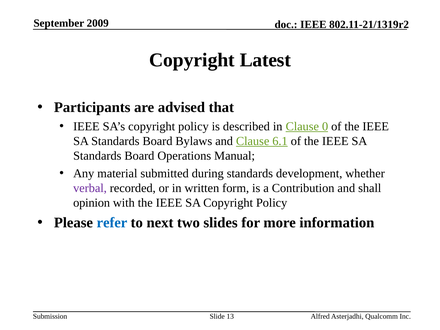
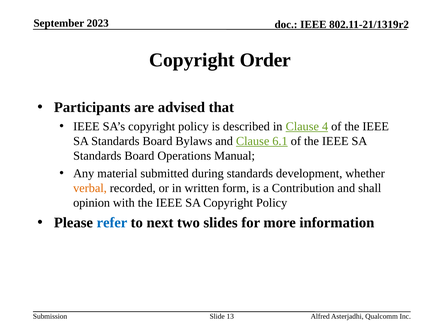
2009: 2009 -> 2023 (98, 23)
Latest: Latest -> Order (265, 60)
0: 0 -> 4 (325, 126)
verbal colour: purple -> orange (90, 188)
